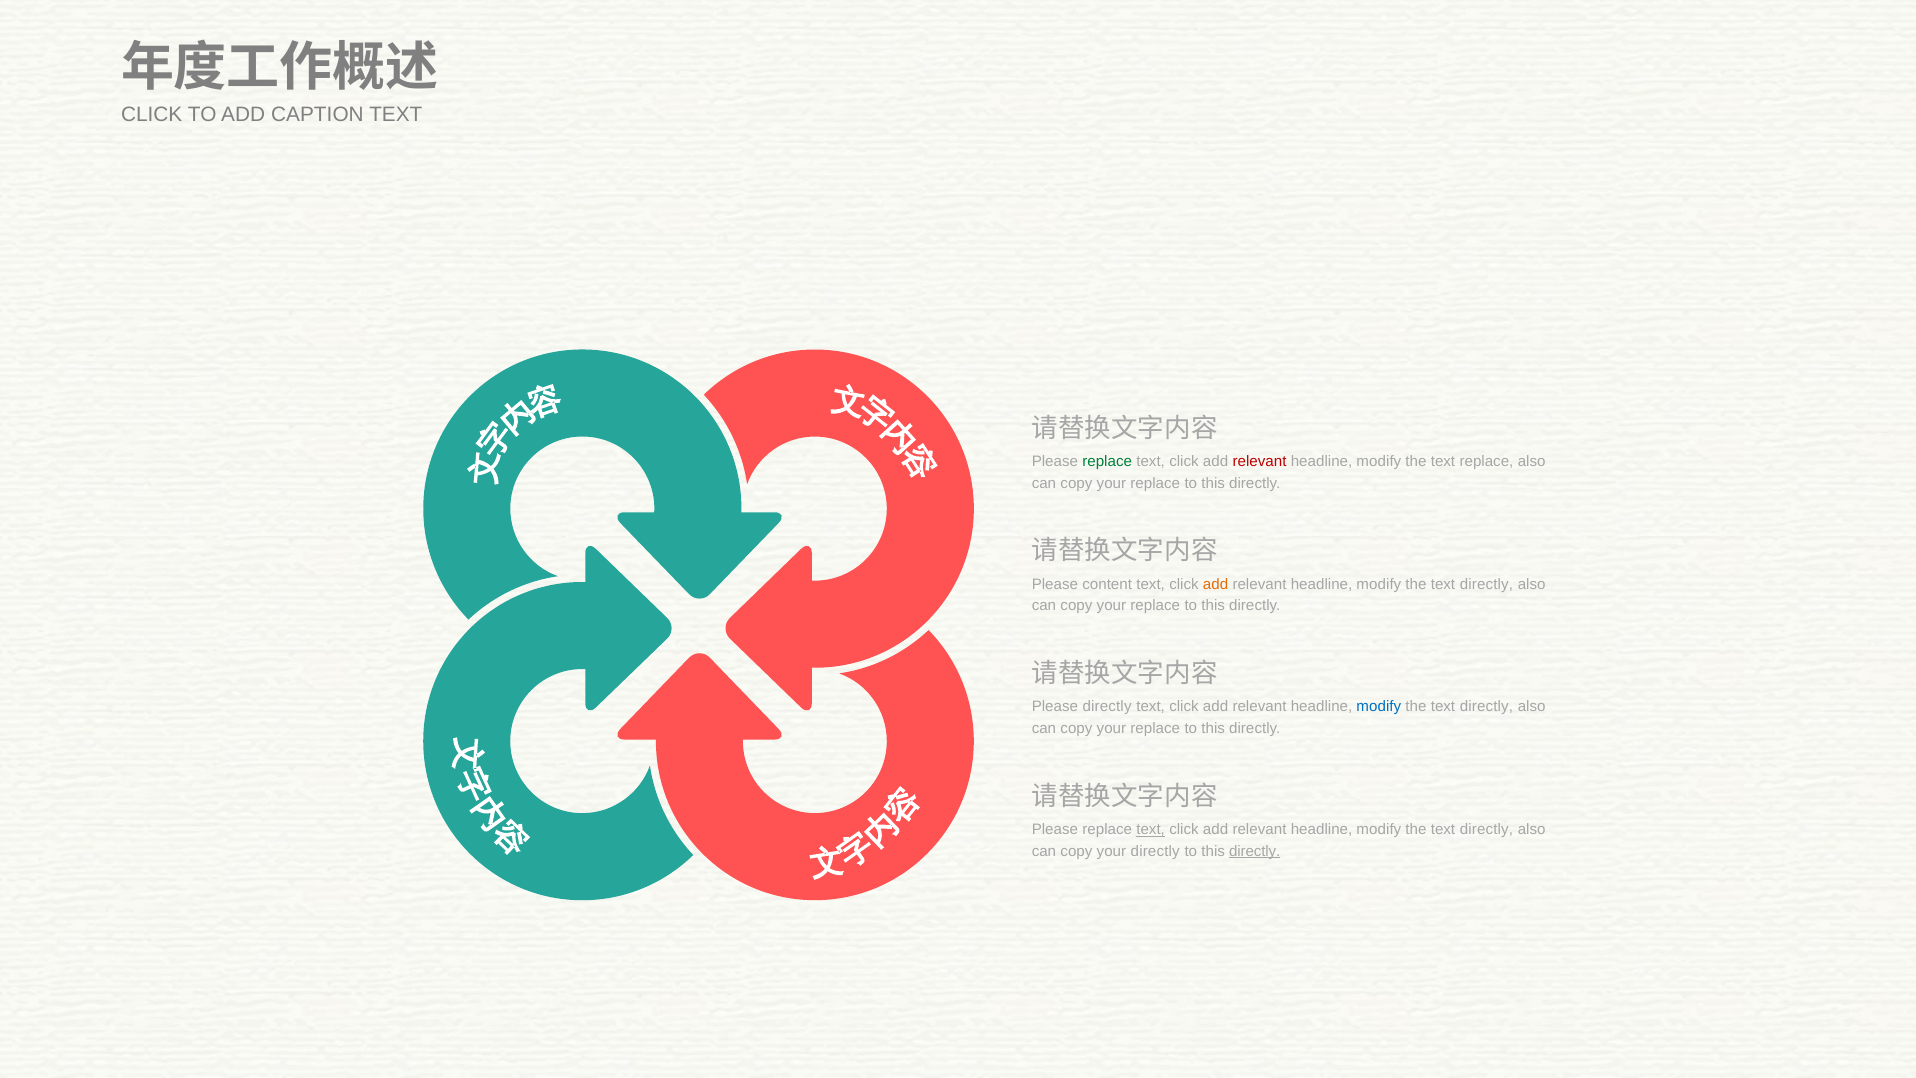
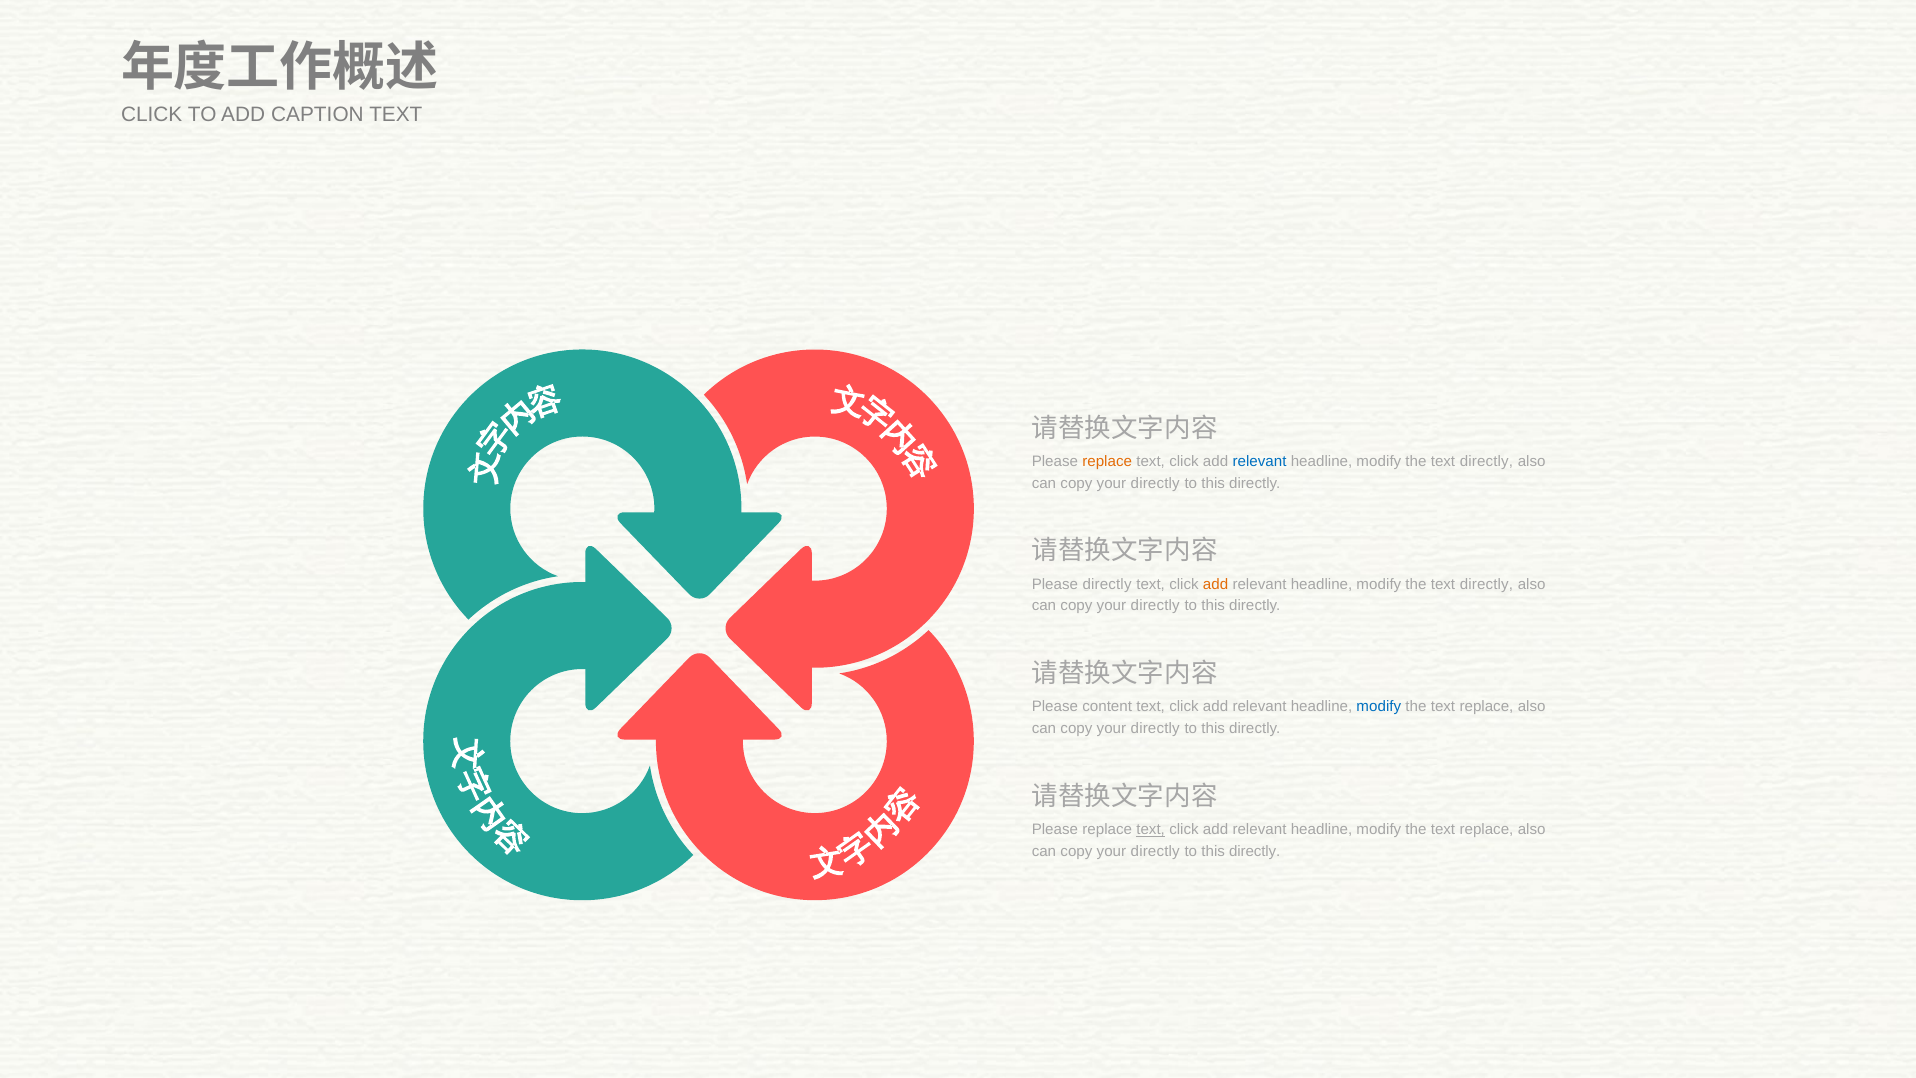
replace colour: green -> orange (1107, 461)
relevant colour: red -> blue (1260, 461)
replace: replace -> directly (1486, 461)
replace: replace -> directly (1155, 483)
Please content: content -> directly (1107, 584)
replace: replace -> directly (1155, 606)
Please directly: directly -> content (1107, 707)
directly: directly -> replace (1486, 707)
replace: replace -> directly (1155, 728)
directly: directly -> replace (1486, 829)
directly underline: present -> none (1255, 851)
